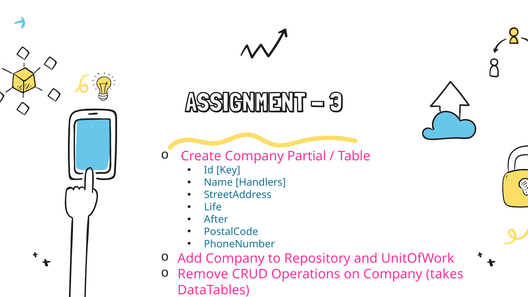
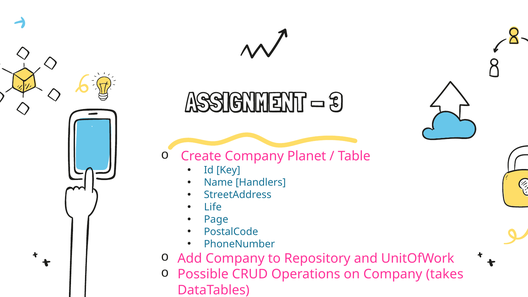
Partial: Partial -> Planet (307, 156)
After: After -> Page (216, 219)
Remove: Remove -> Possible (203, 274)
